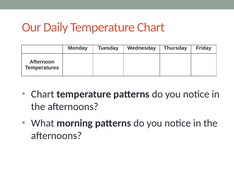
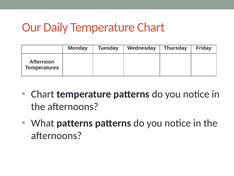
What morning: morning -> patterns (75, 123)
